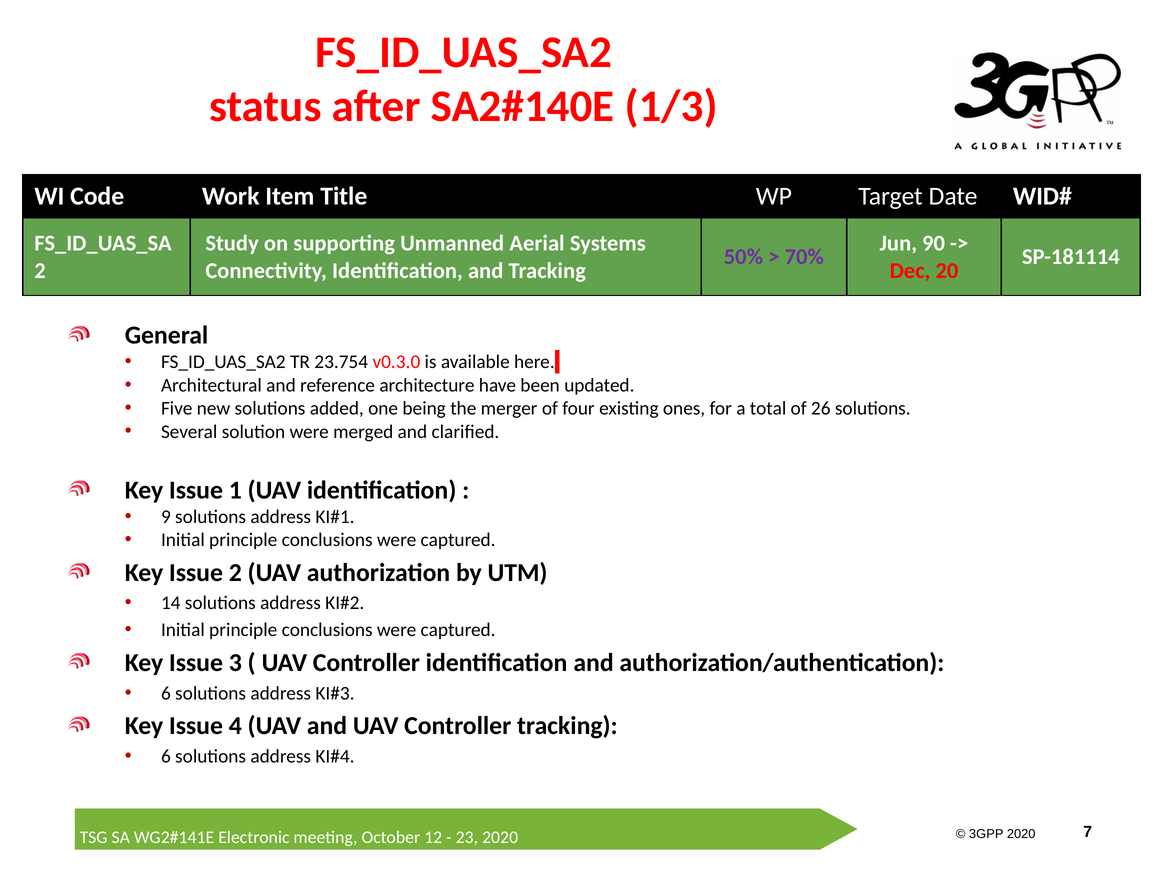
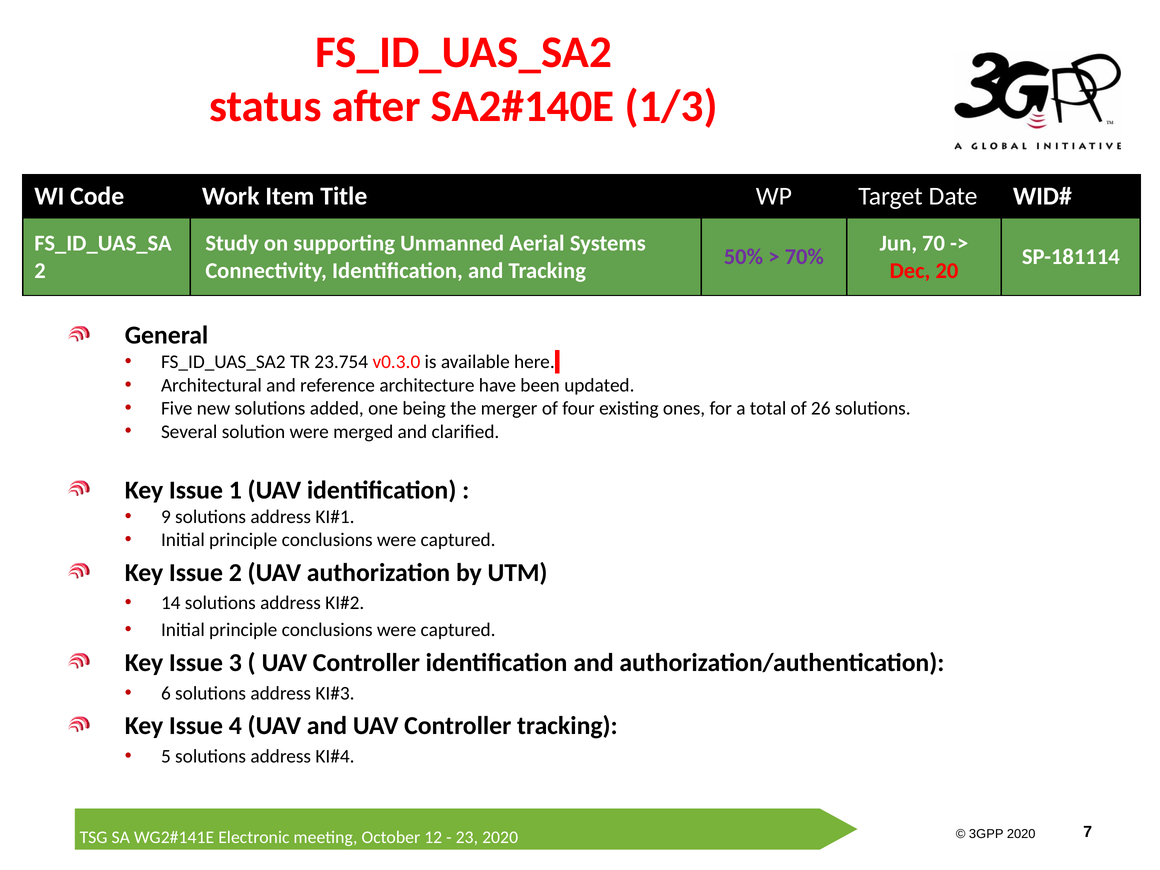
90: 90 -> 70 (934, 243)
6: 6 -> 5 (166, 756)
